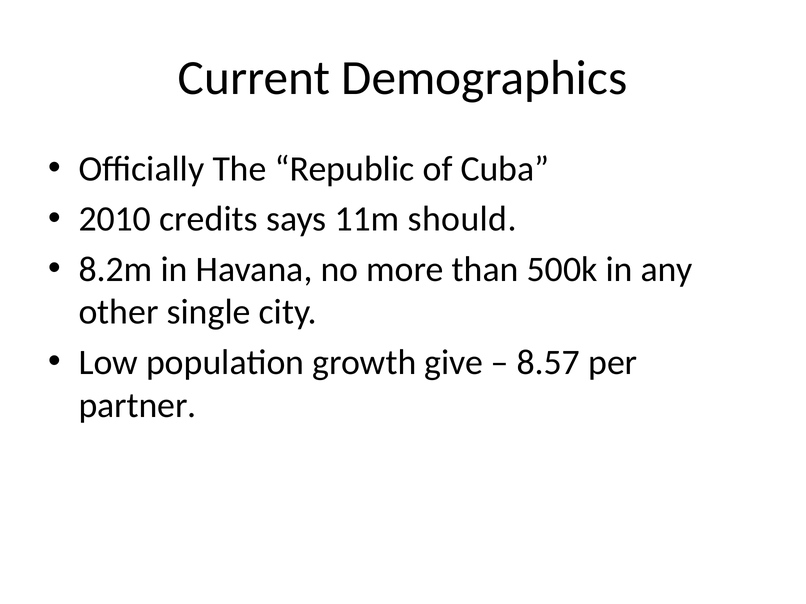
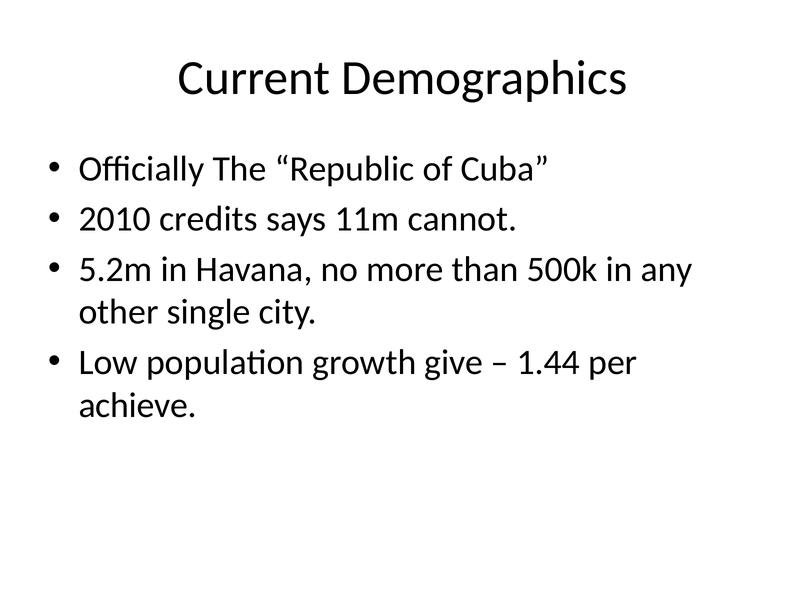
should: should -> cannot (462, 219)
8.2m: 8.2m -> 5.2m (116, 269)
8.57: 8.57 -> 1.44 (548, 363)
partner: partner -> achieve (138, 406)
